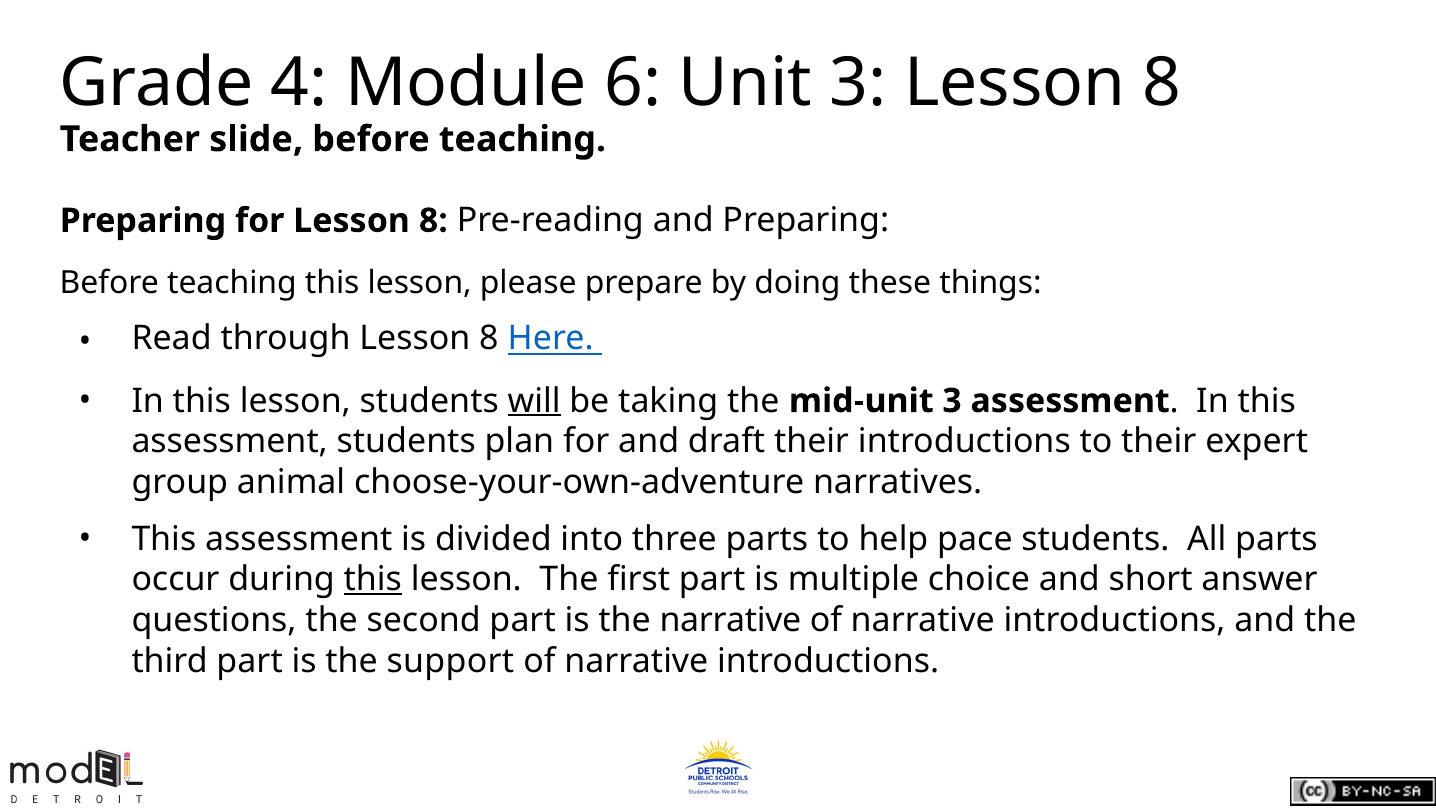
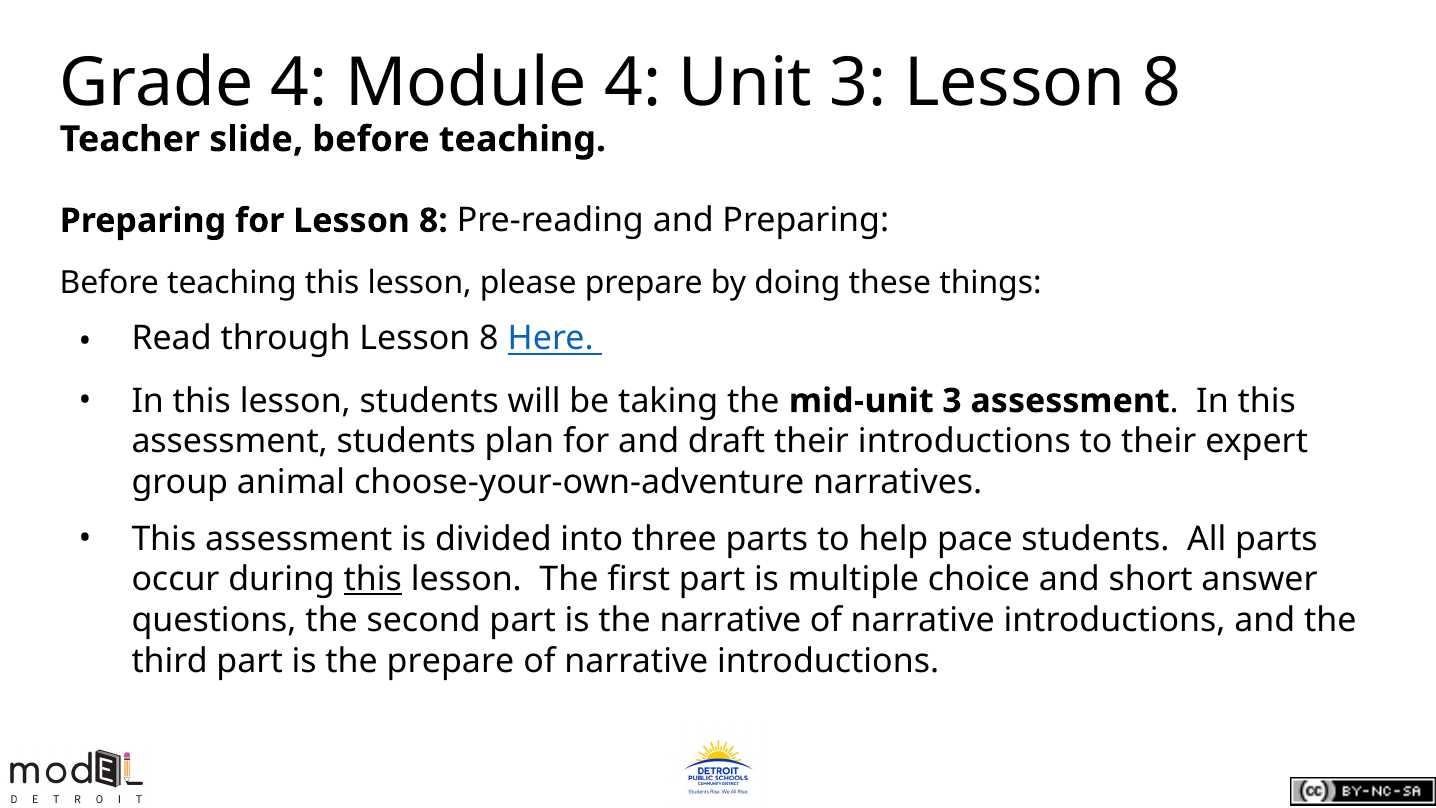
Module 6: 6 -> 4 (633, 83)
will underline: present -> none (534, 401)
the support: support -> prepare (451, 661)
